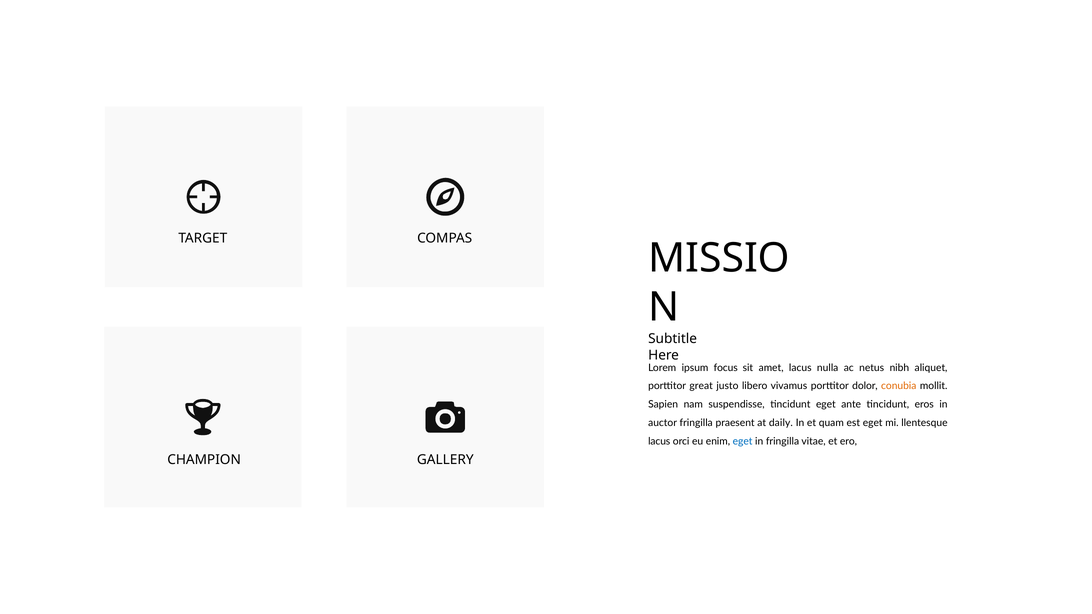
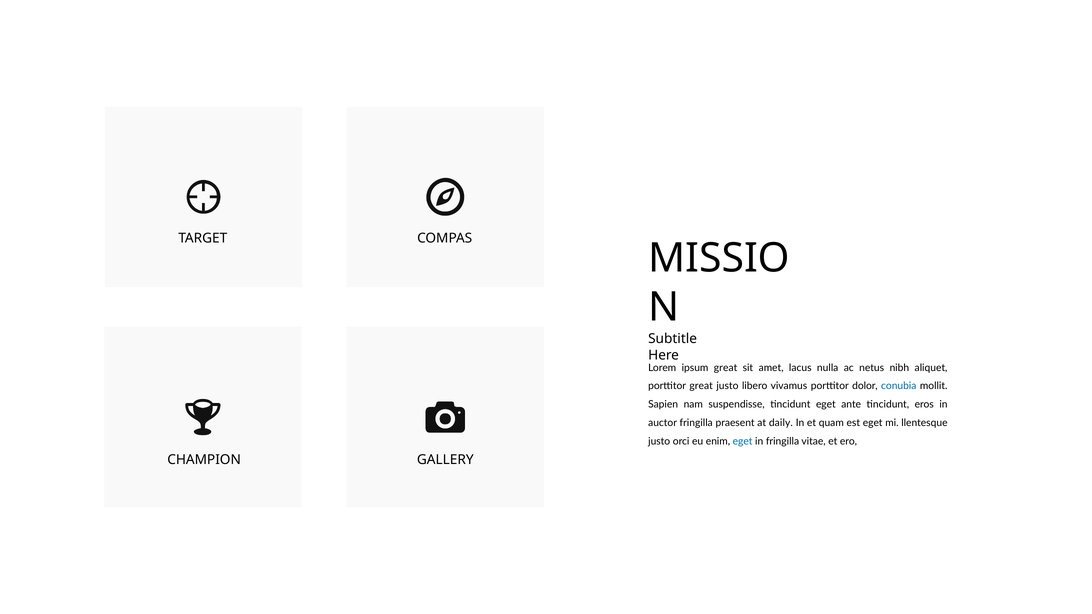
ipsum focus: focus -> great (726, 368)
conubia colour: orange -> blue (899, 386)
lacus: lacus -> justo (659, 442)
